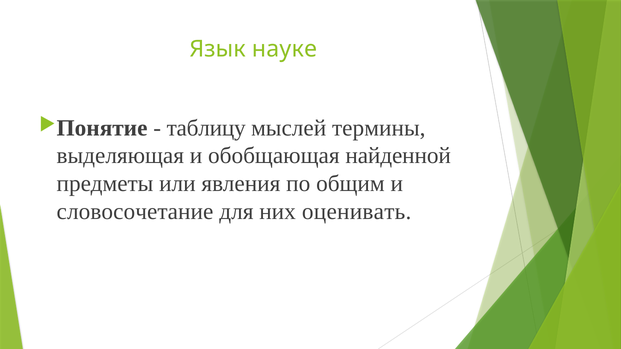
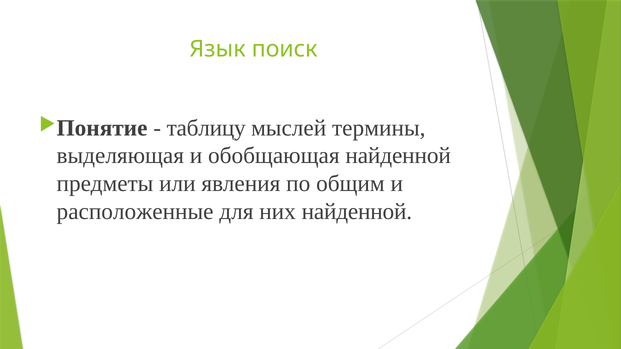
науке: науке -> поиск (285, 49)
словосочетание: словосочетание -> расположенные (135, 212)
них оценивать: оценивать -> найденной (357, 212)
